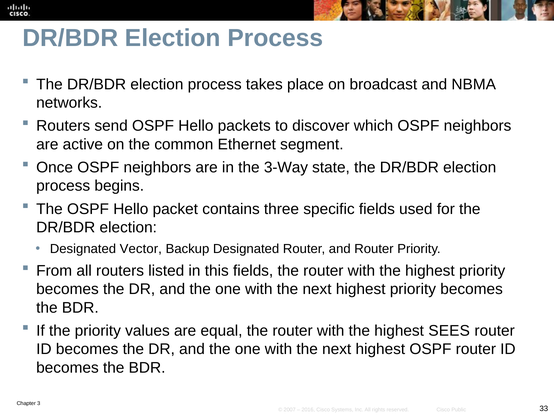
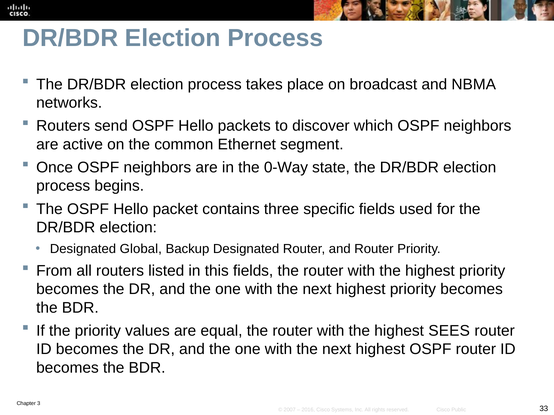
3-Way: 3-Way -> 0-Way (286, 168)
Vector: Vector -> Global (141, 249)
